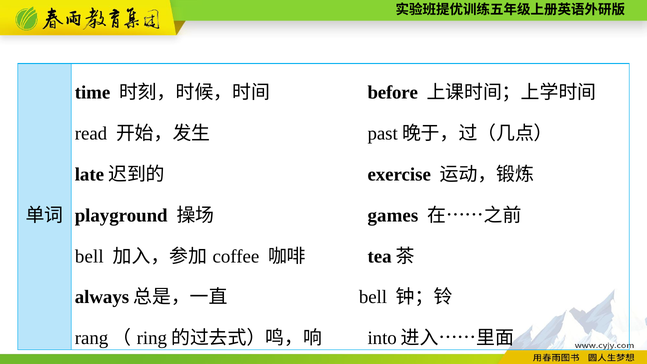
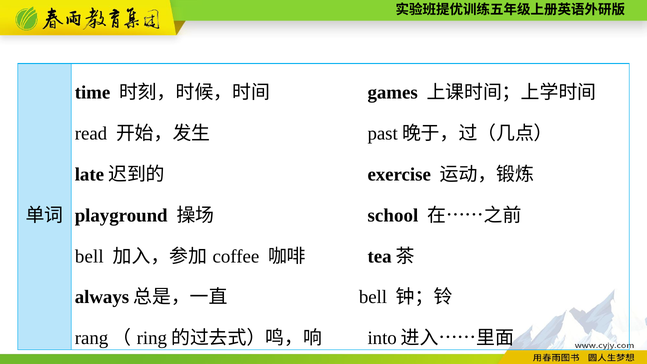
before: before -> games (393, 93)
games: games -> school (393, 215)
